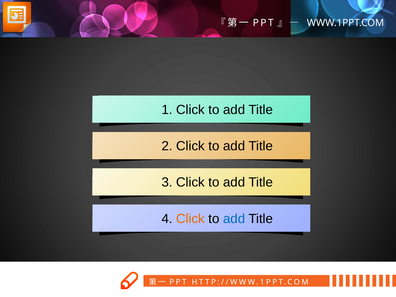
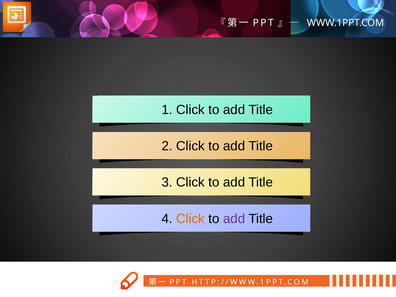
add colour: blue -> purple (234, 219)
